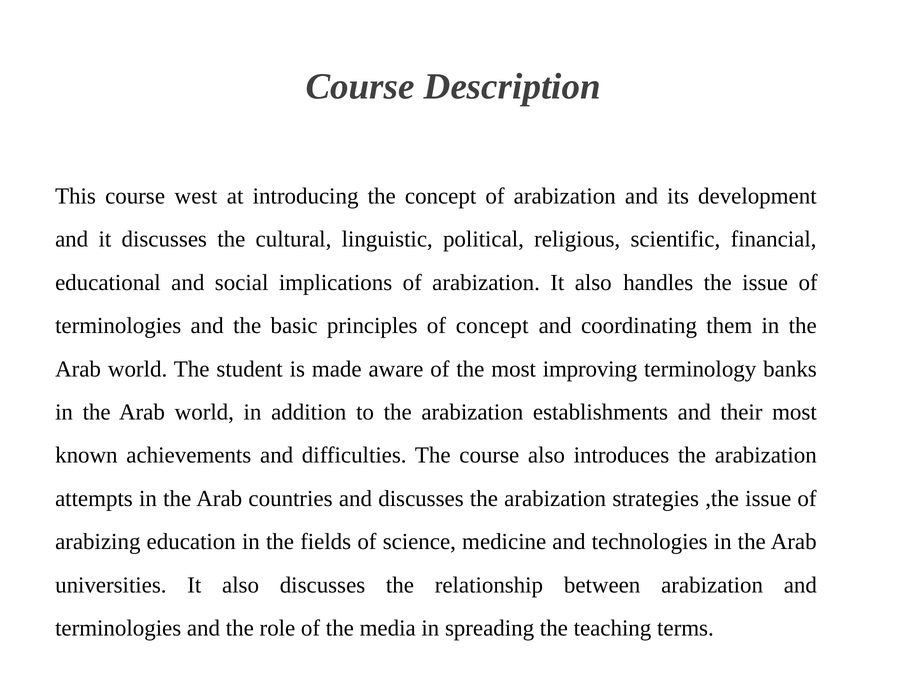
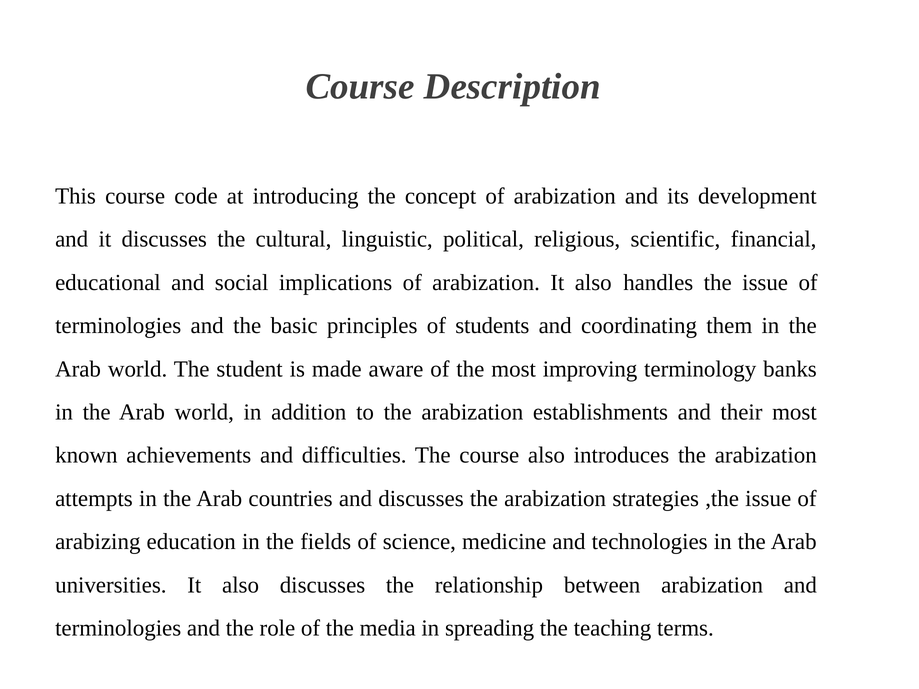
west: west -> code (196, 196)
of concept: concept -> students (492, 326)
